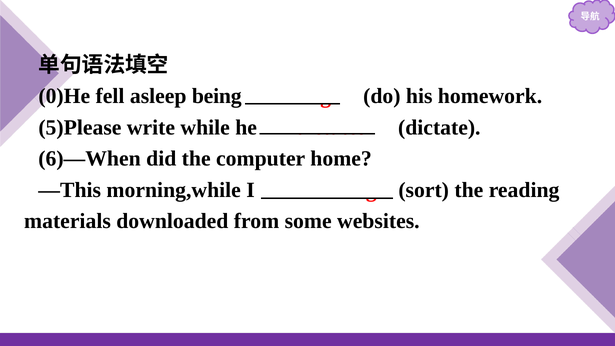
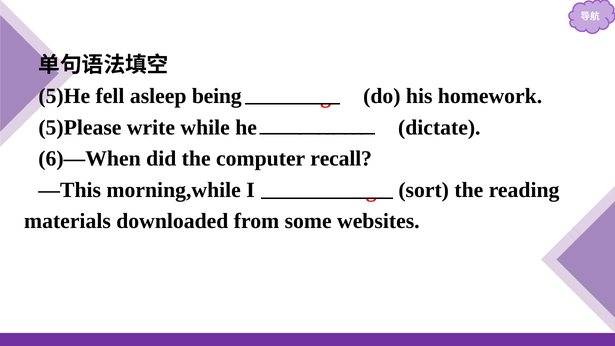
0)He: 0)He -> 5)He (64, 96)
home: home -> recall (341, 159)
